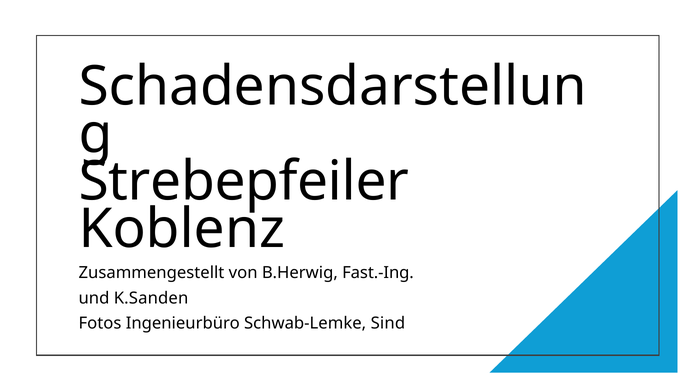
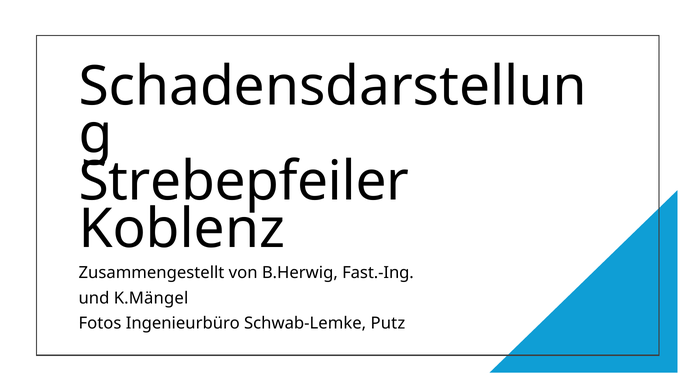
K.Sanden: K.Sanden -> K.Mängel (151, 298)
Sind: Sind -> Putz (388, 324)
